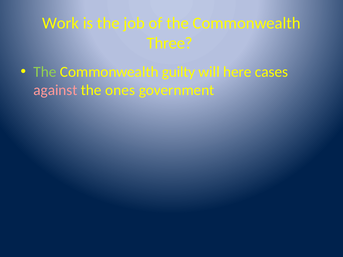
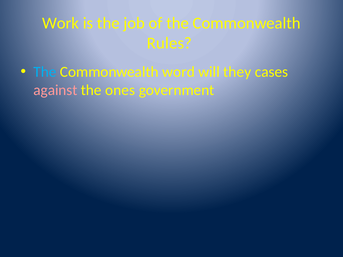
Three: Three -> Rules (169, 43)
The colour: light green -> light blue (45, 72)
guilty: guilty -> word (178, 72)
here: here -> they (237, 72)
